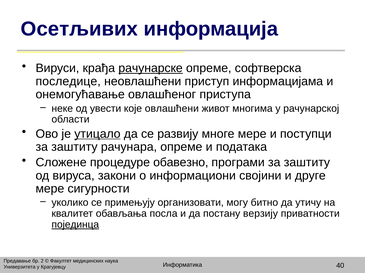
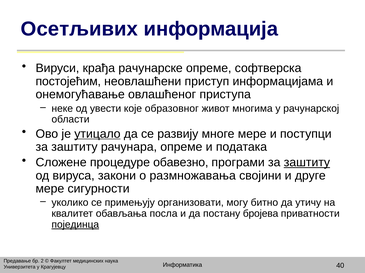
рачунарске underline: present -> none (151, 68)
последице: последице -> постојећим (68, 82)
овлашћени: овлашћени -> образовног (172, 109)
заштиту underline: none -> present (307, 163)
информациони: информациони -> размножавања (193, 176)
верзију: верзију -> бројева (261, 214)
